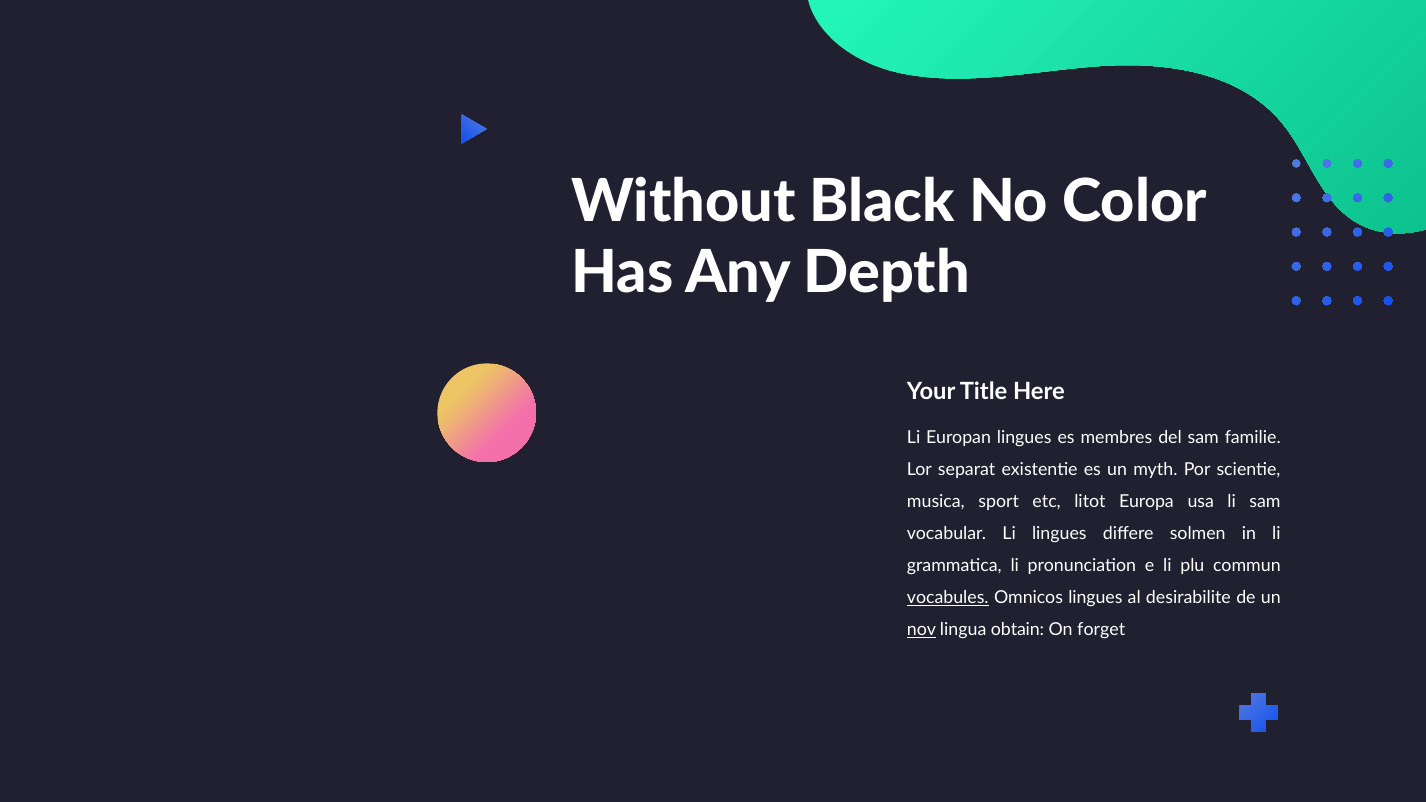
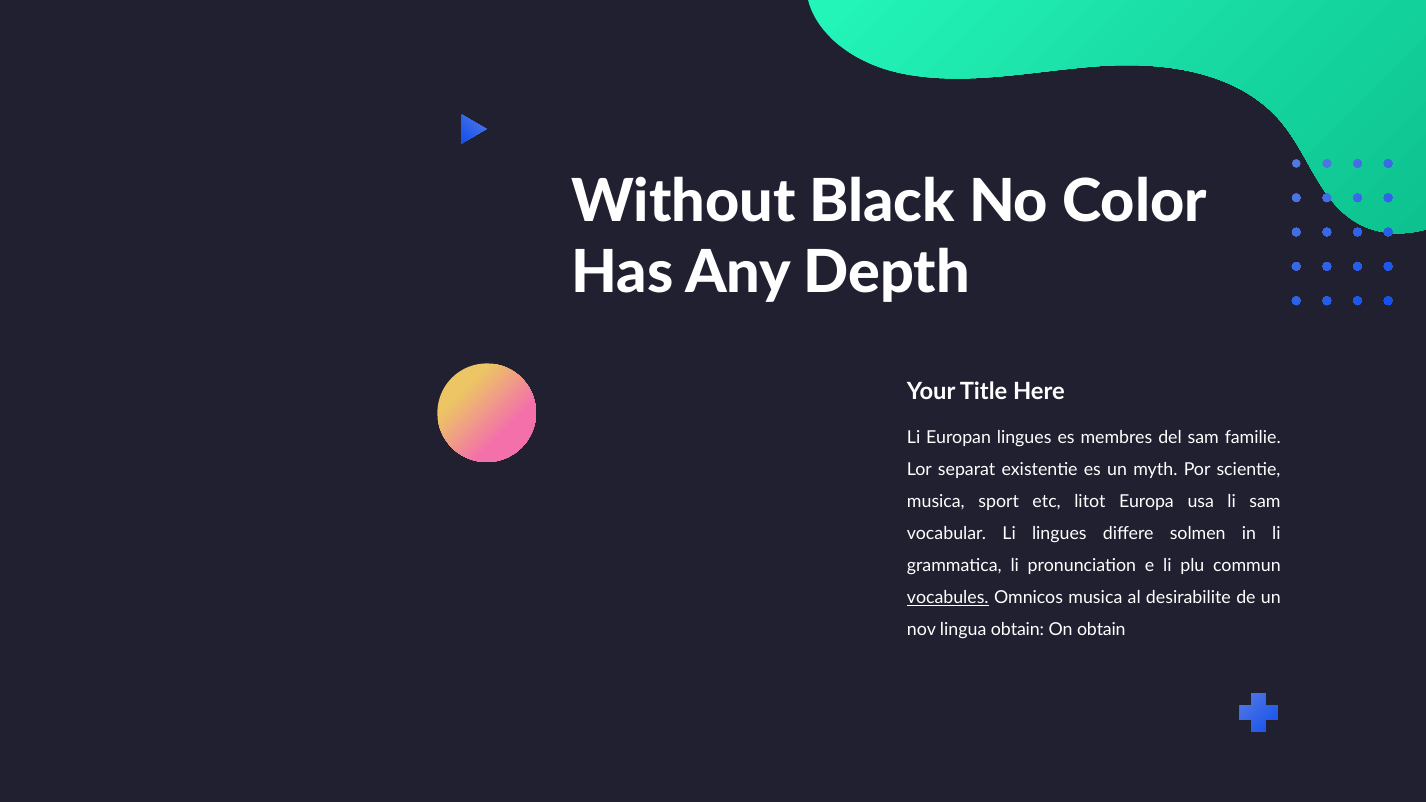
Omnicos lingues: lingues -> musica (1095, 598)
nov underline: present -> none (921, 630)
On forget: forget -> obtain (1101, 630)
